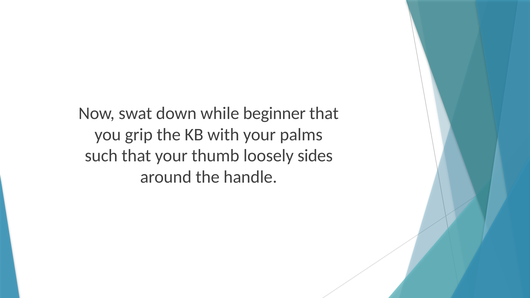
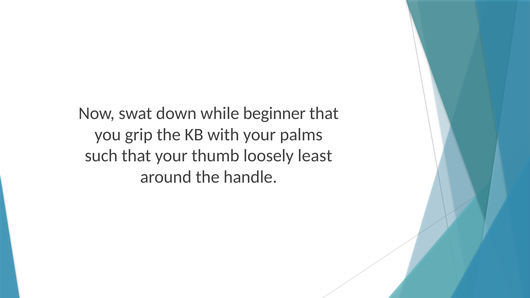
sides: sides -> least (315, 156)
